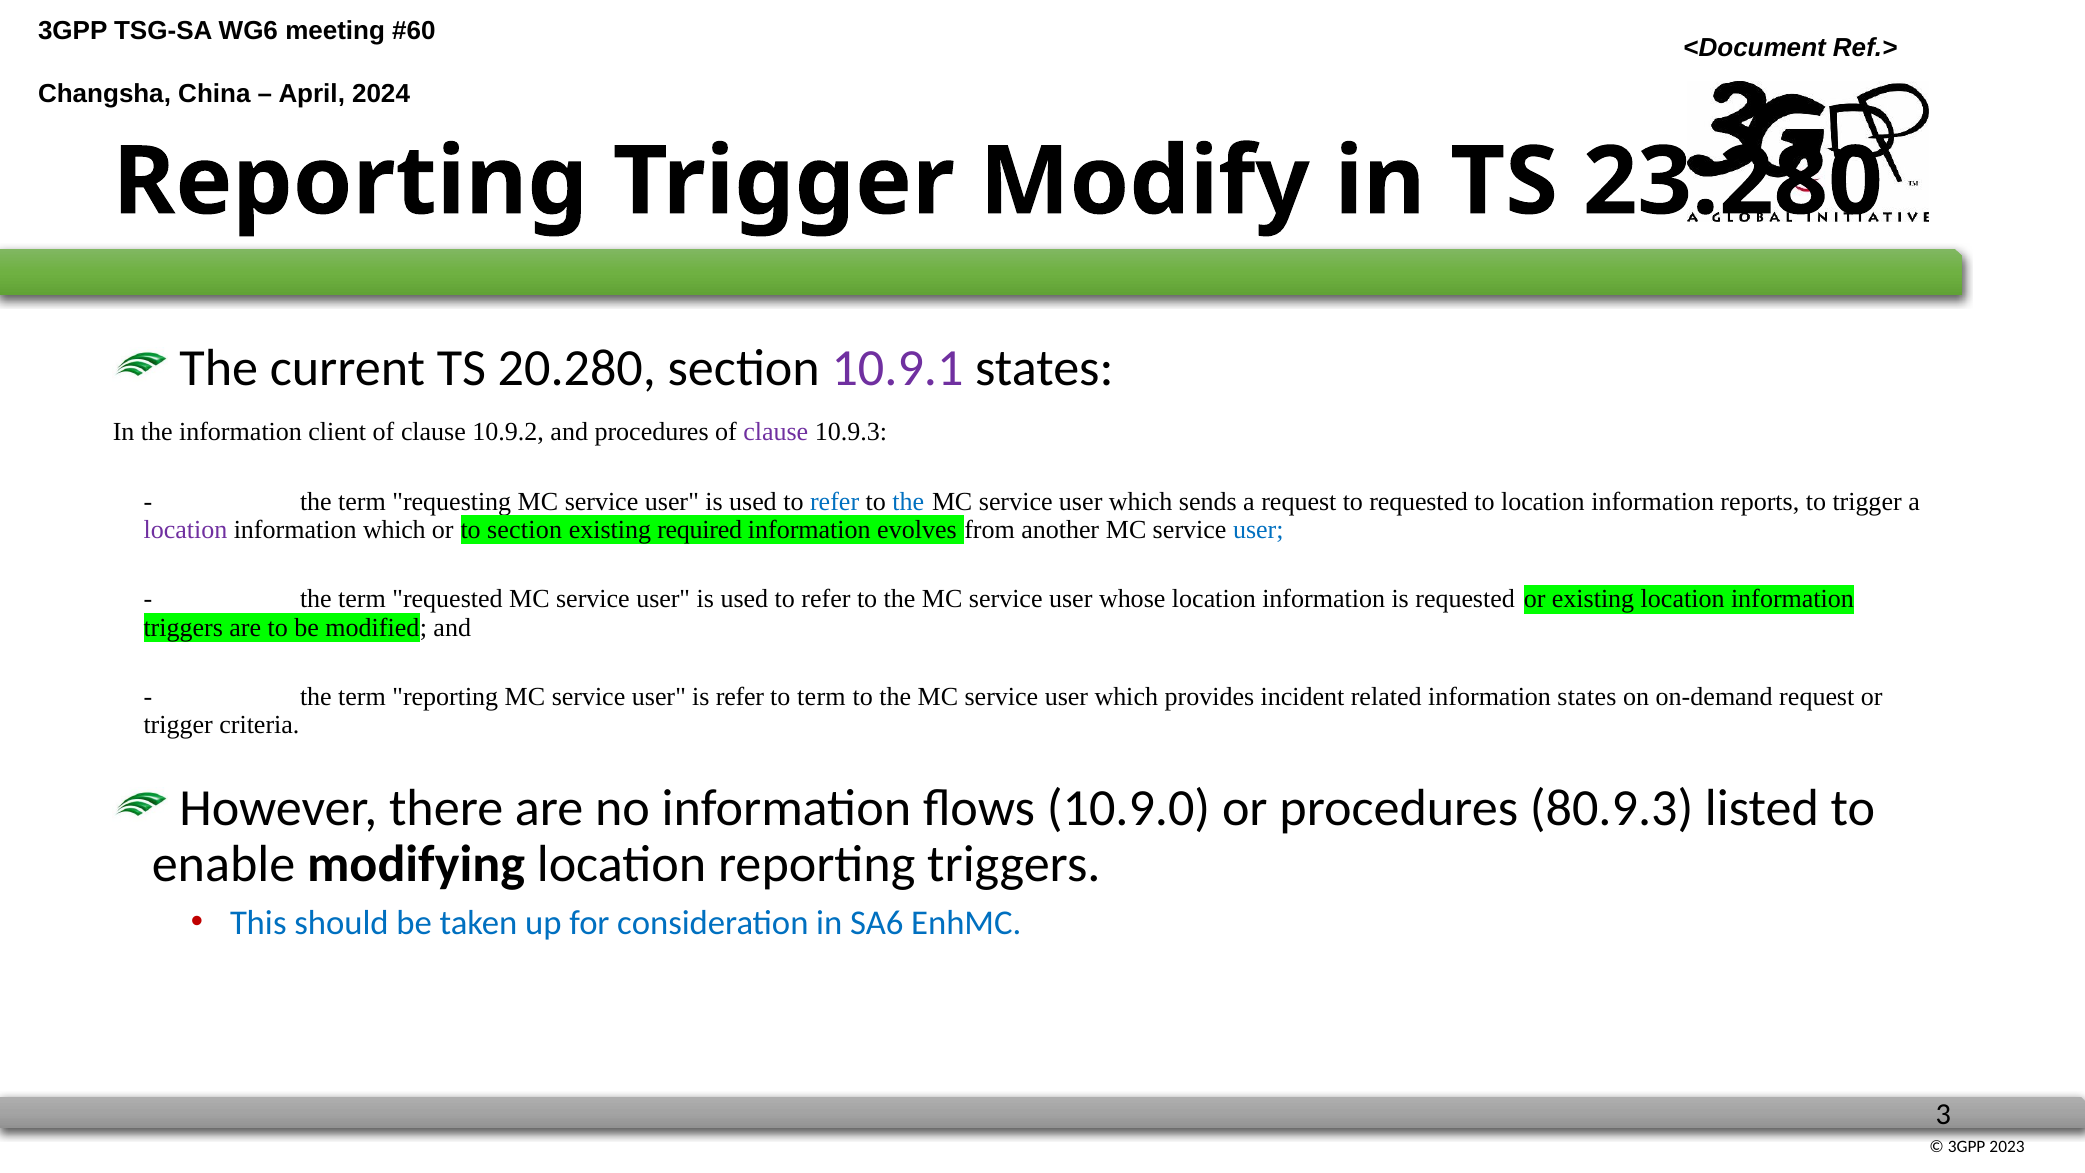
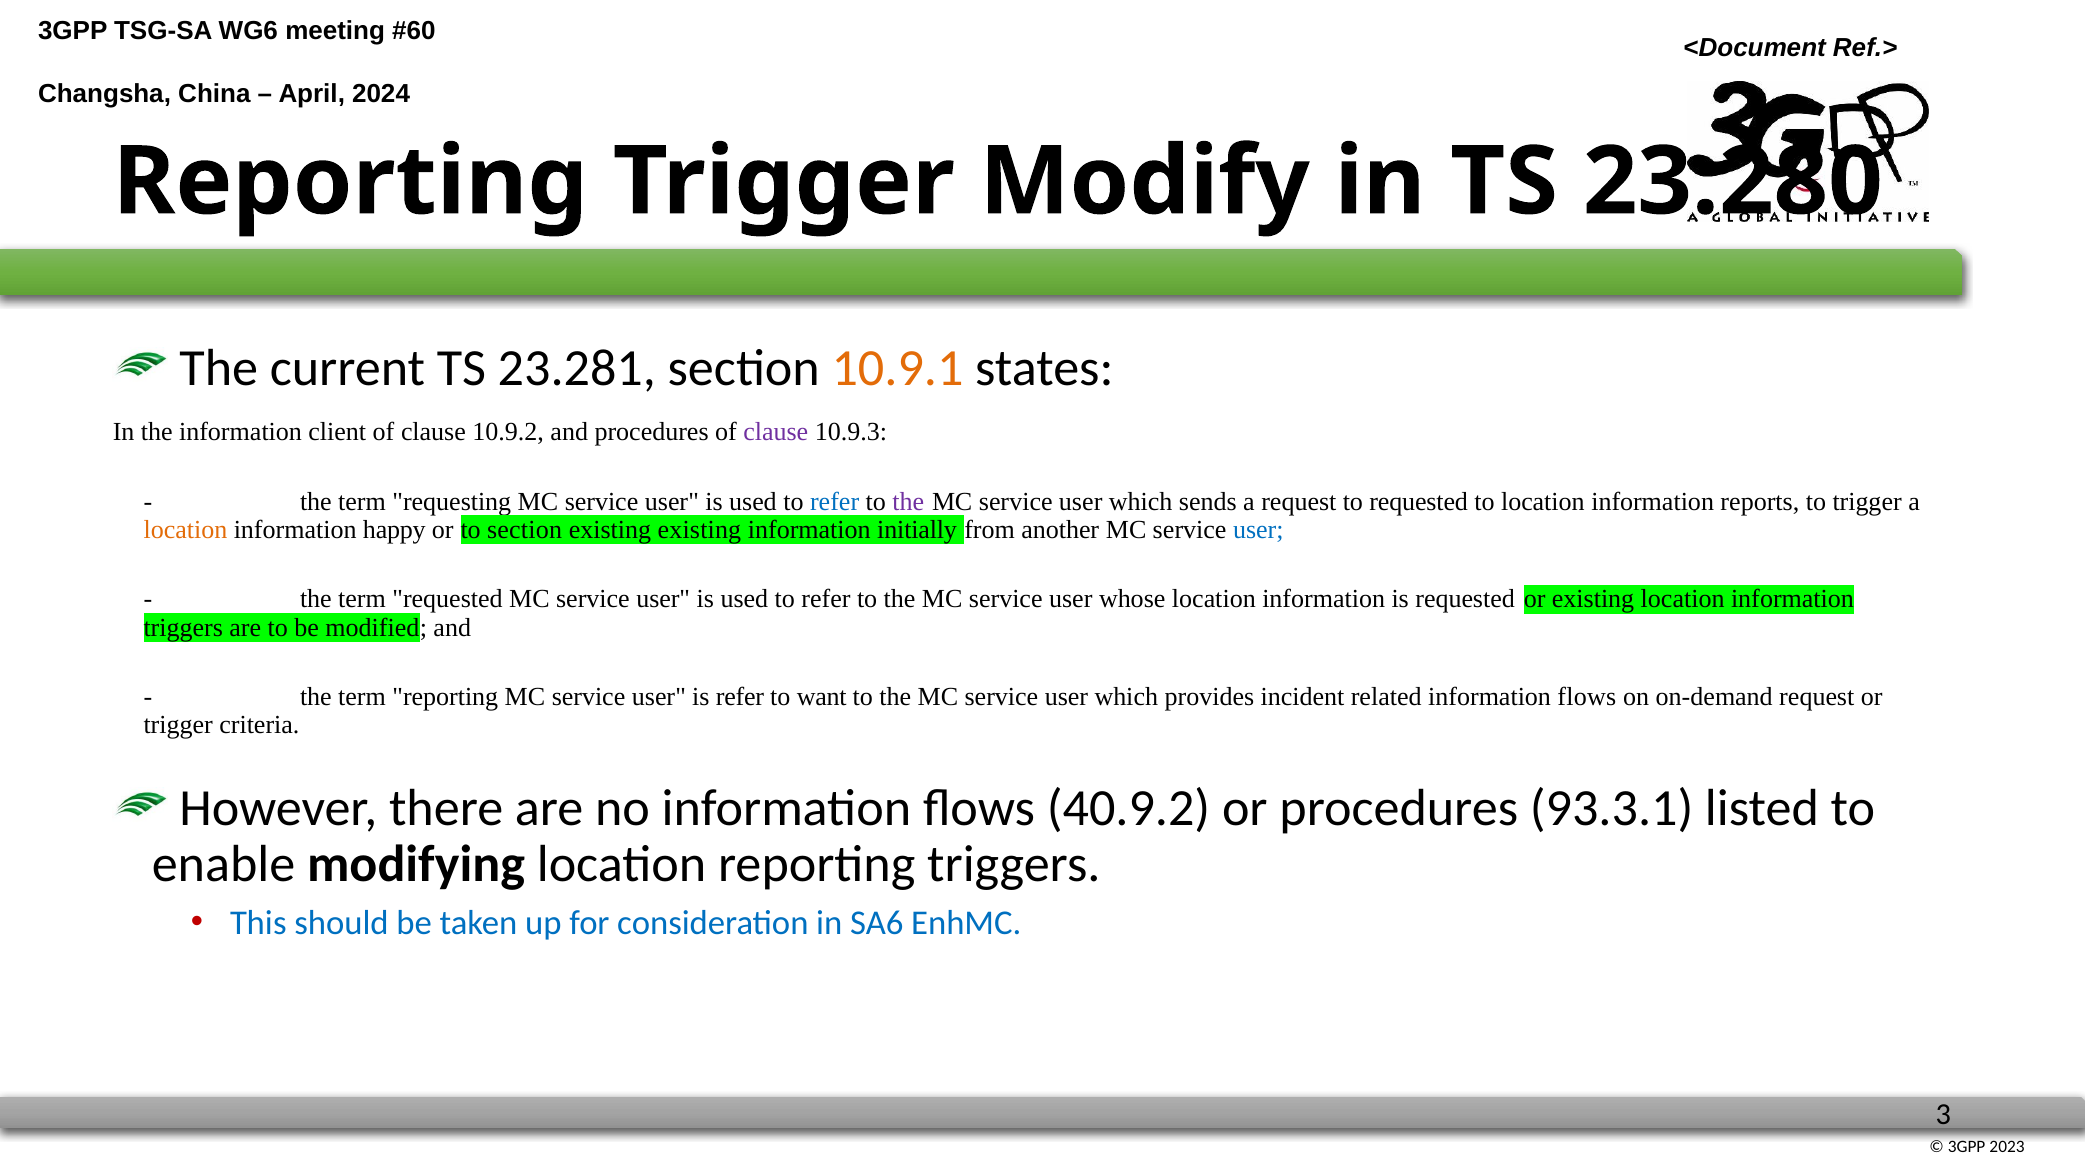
20.280: 20.280 -> 23.281 (577, 368)
10.9.1 colour: purple -> orange (898, 368)
the colour: blue -> purple (908, 502)
location colour: purple -> orange (185, 530)
information which: which -> happy (394, 530)
existing required: required -> existing (699, 530)
evolves: evolves -> initially (917, 530)
to term: term -> want (822, 697)
related information states: states -> flows (1587, 697)
10.9.0: 10.9.0 -> 40.9.2 (1129, 808)
80.9.3: 80.9.3 -> 93.3.1 (1612, 808)
